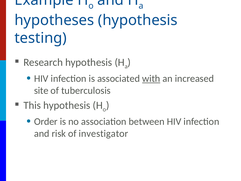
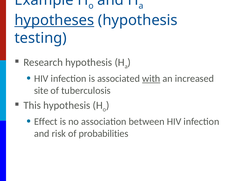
hypotheses underline: none -> present (54, 20)
Order: Order -> Effect (46, 121)
investigator: investigator -> probabilities (104, 133)
